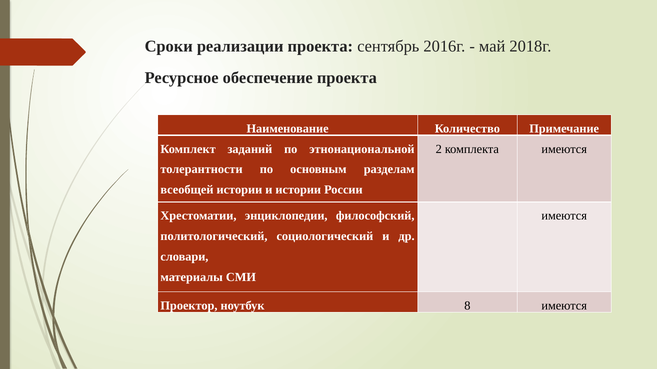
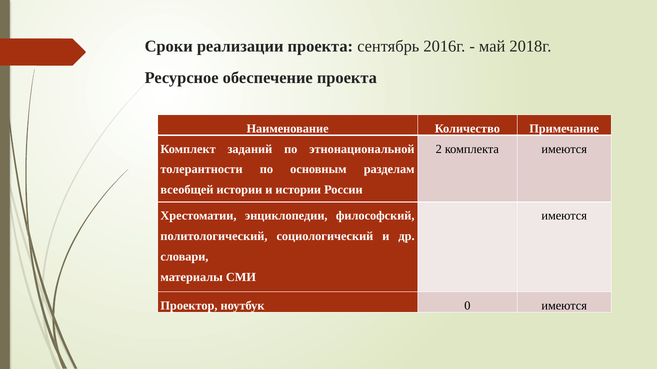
8: 8 -> 0 (467, 306)
